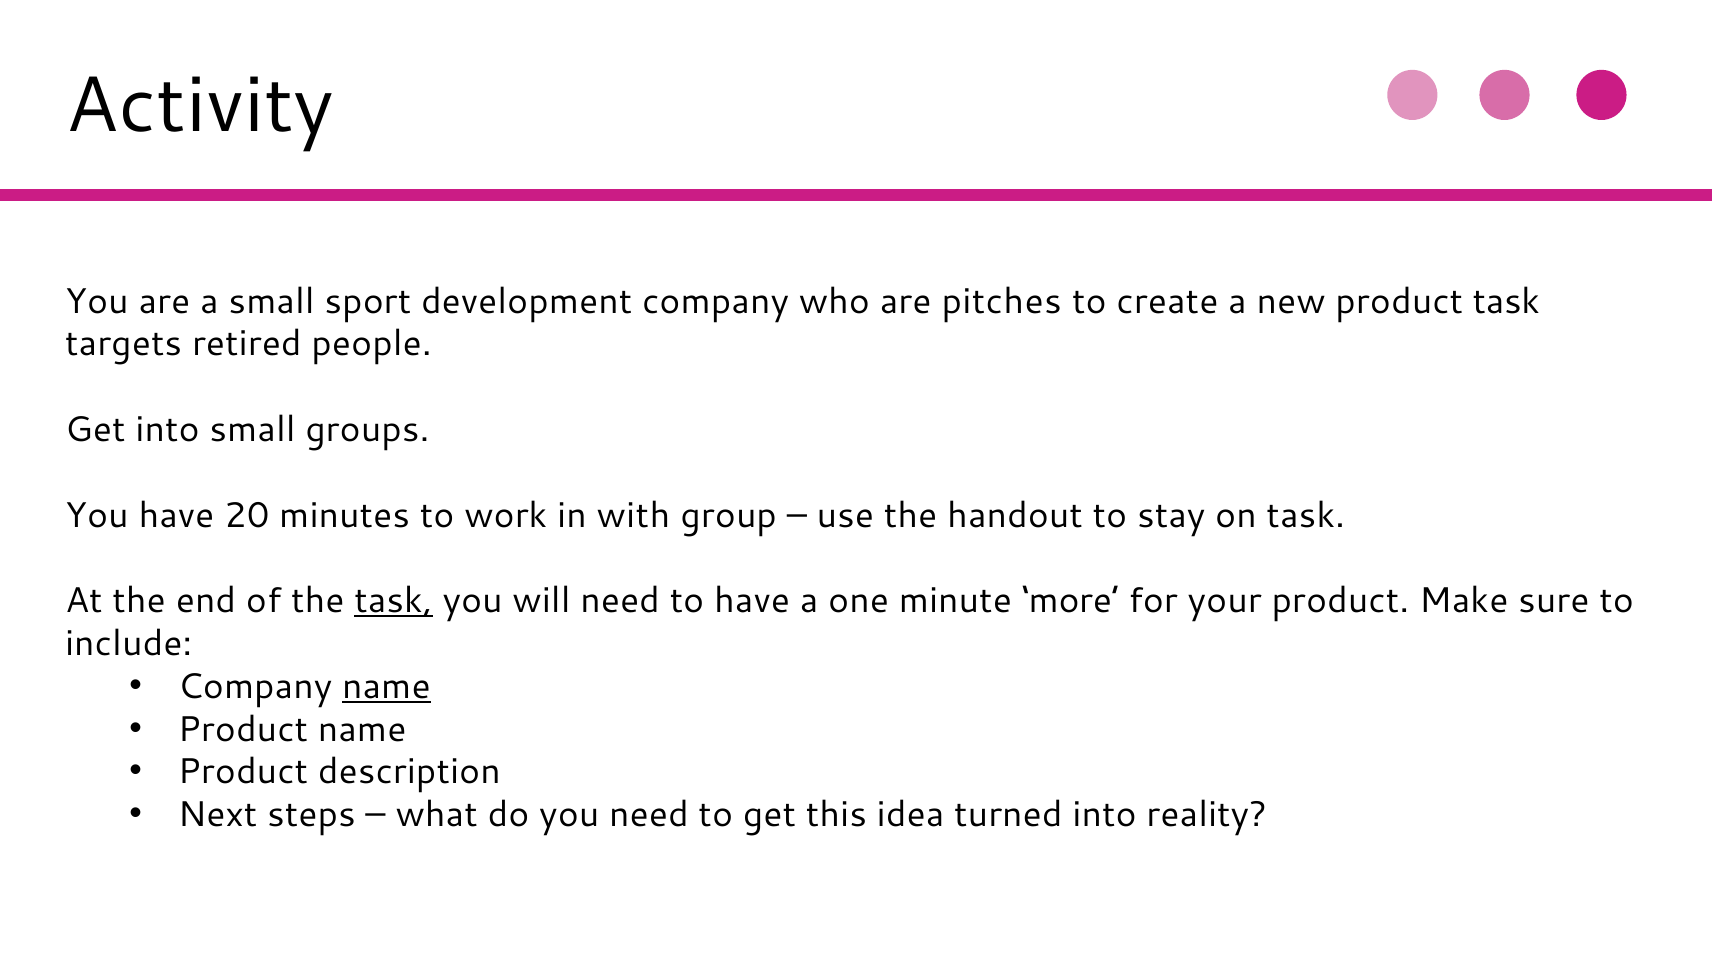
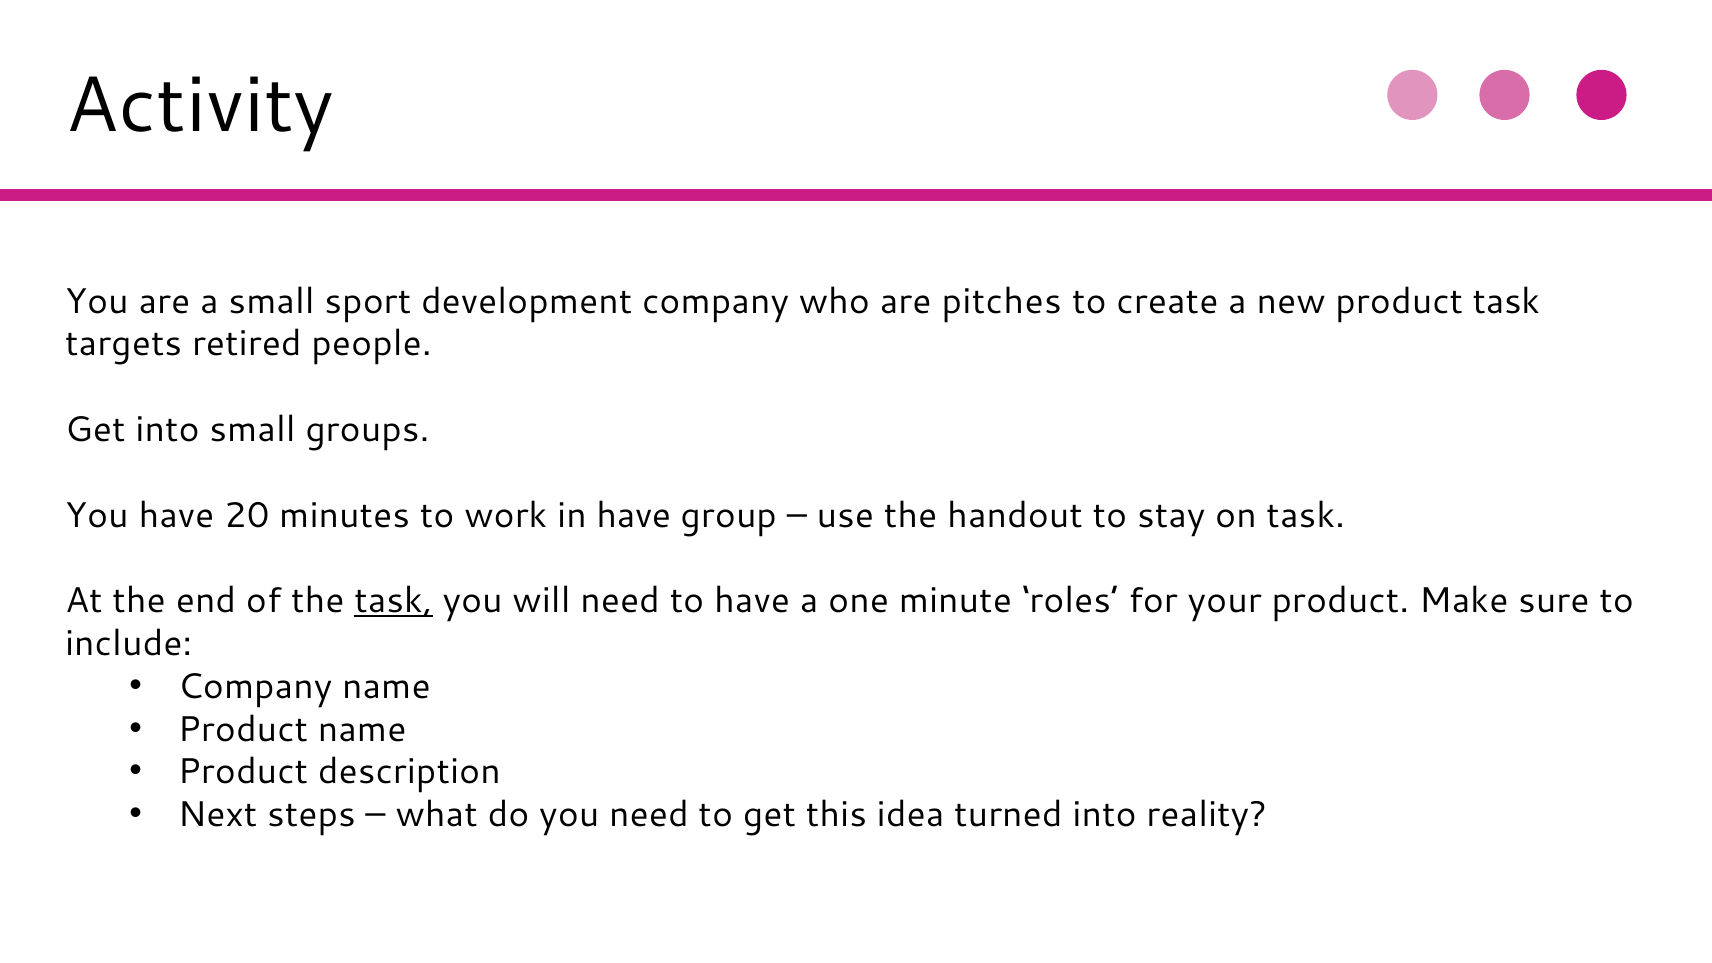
in with: with -> have (634, 515)
more: more -> roles (1070, 601)
name underline: present -> none (386, 687)
